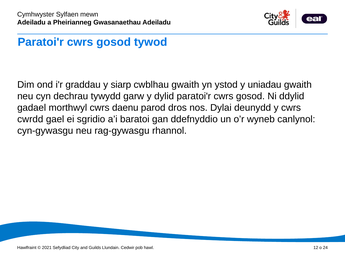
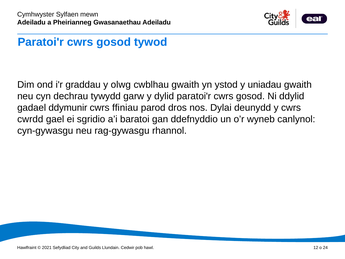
siarp: siarp -> olwg (121, 85)
morthwyl: morthwyl -> ddymunir (68, 108)
daenu: daenu -> ffiniau (125, 108)
